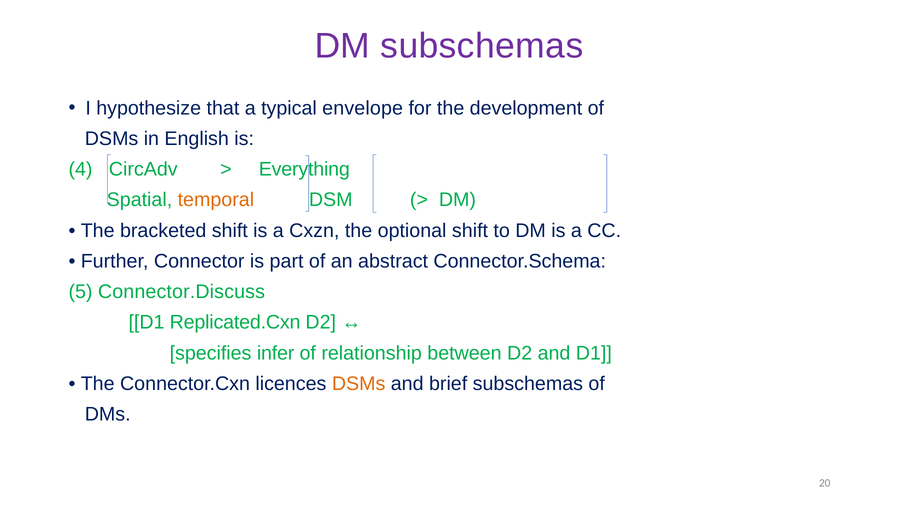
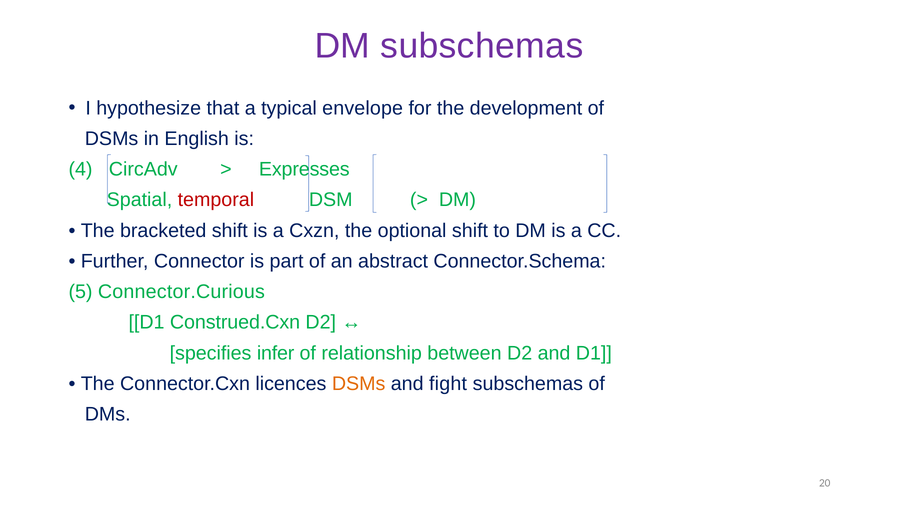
Everything: Everything -> Expresses (304, 169)
temporal colour: orange -> red (216, 200)
Connector.Discuss: Connector.Discuss -> Connector.Curious (181, 292)
Replicated.Cxn: Replicated.Cxn -> Construed.Cxn (235, 322)
brief: brief -> fight (448, 383)
